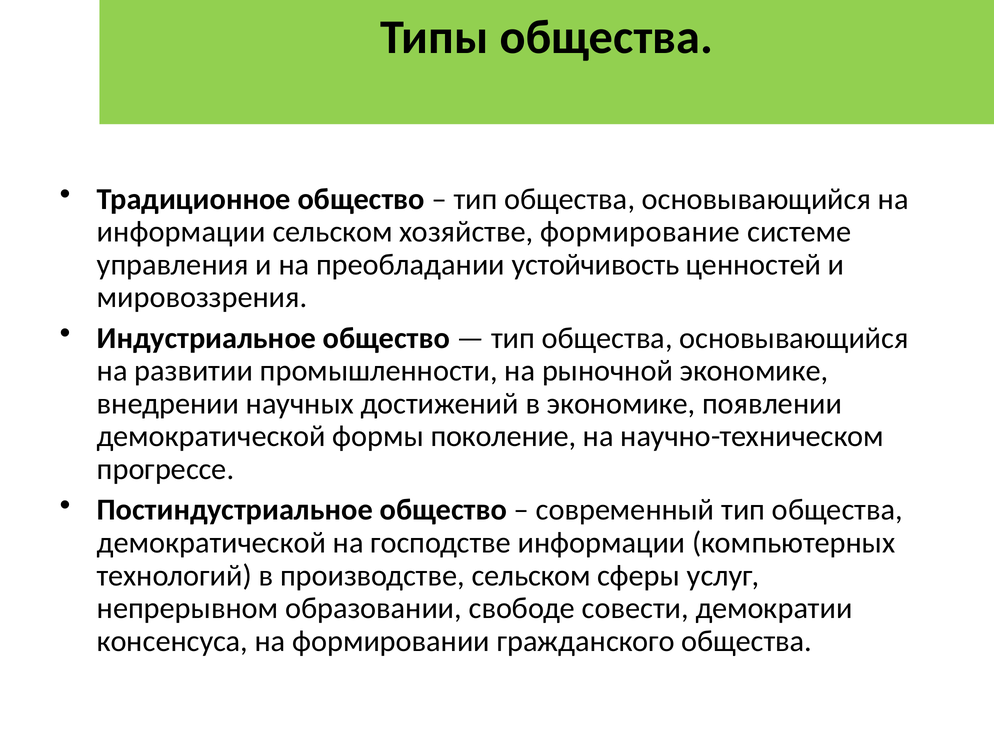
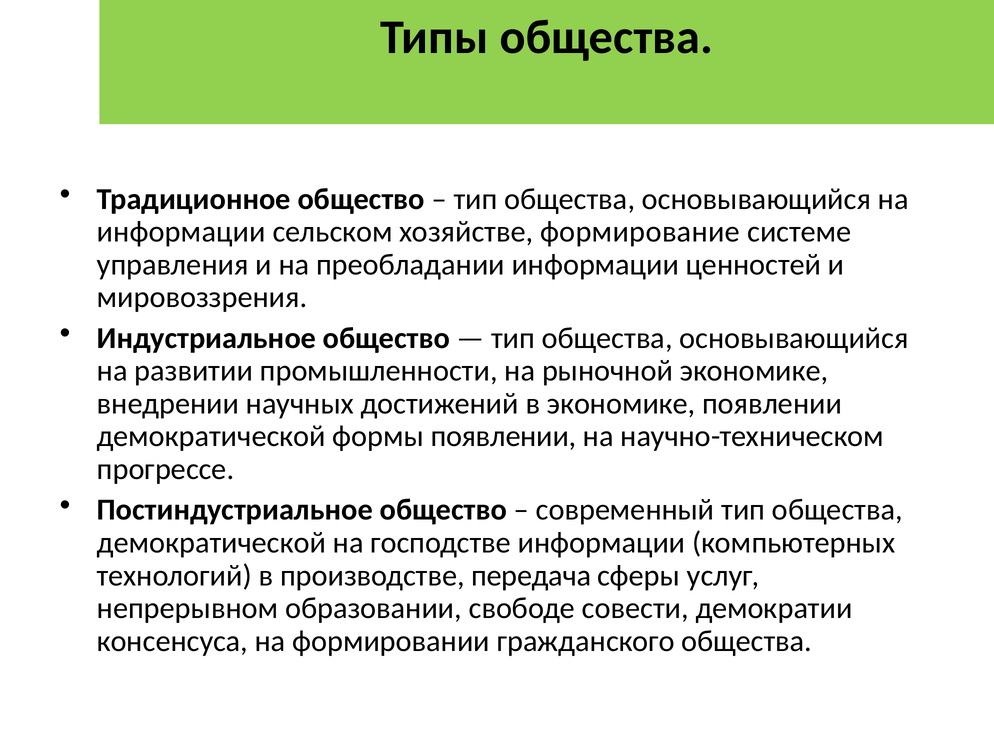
преобладании устойчивость: устойчивость -> информации (595, 265)
формы поколение: поколение -> появлении (503, 437)
производстве сельском: сельском -> передача (531, 576)
